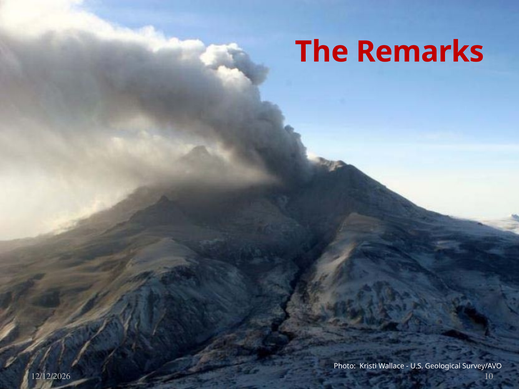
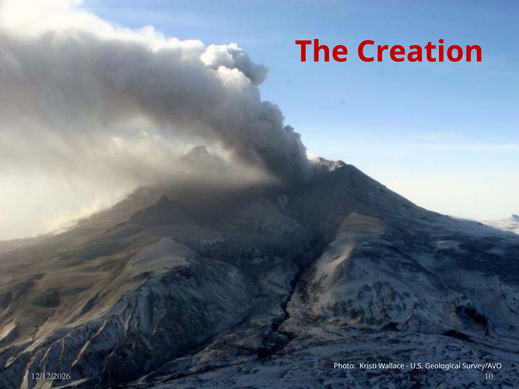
Remarks: Remarks -> Creation (420, 52)
